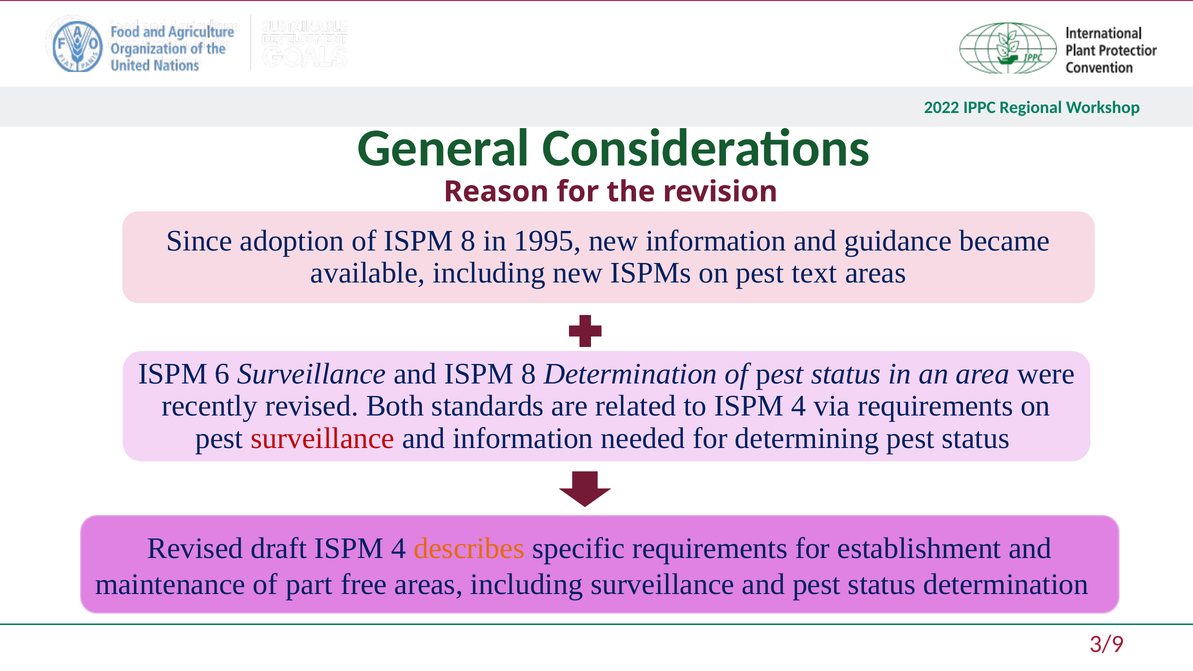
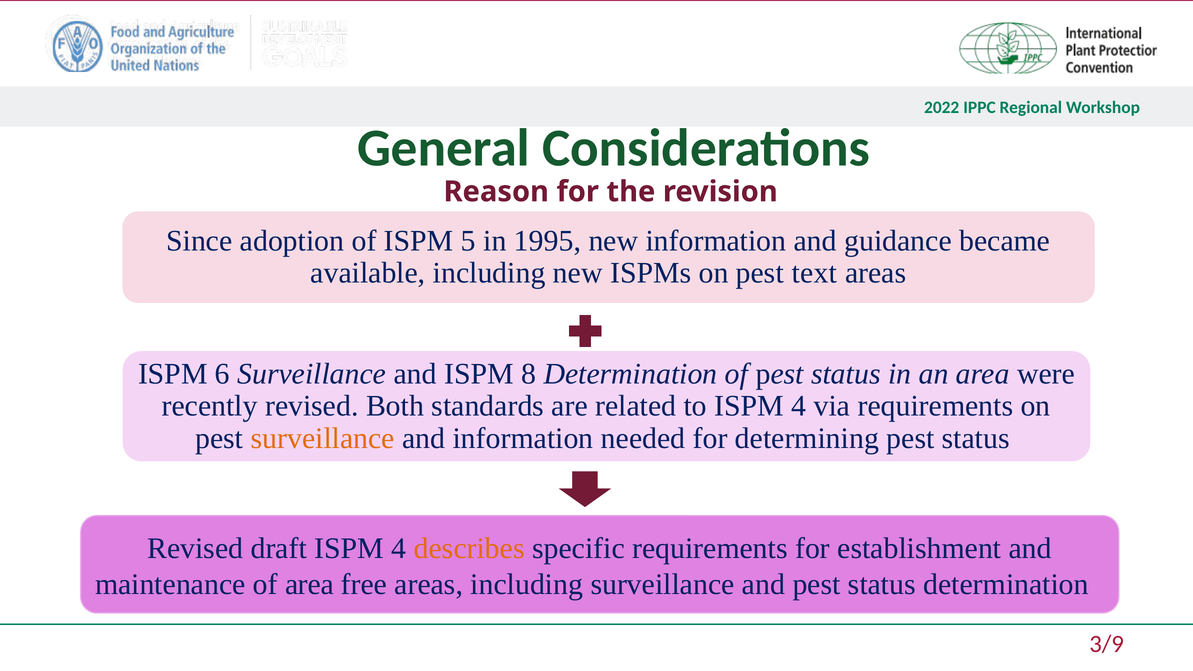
of ISPM 8: 8 -> 5 (468, 241)
surveillance colour: red -> orange (323, 438)
of part: part -> area (309, 584)
